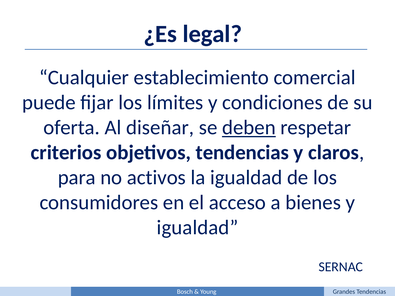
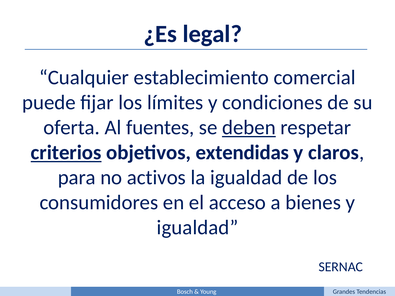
diseñar: diseñar -> fuentes (160, 128)
criterios underline: none -> present (66, 153)
objetivos tendencias: tendencias -> extendidas (242, 153)
